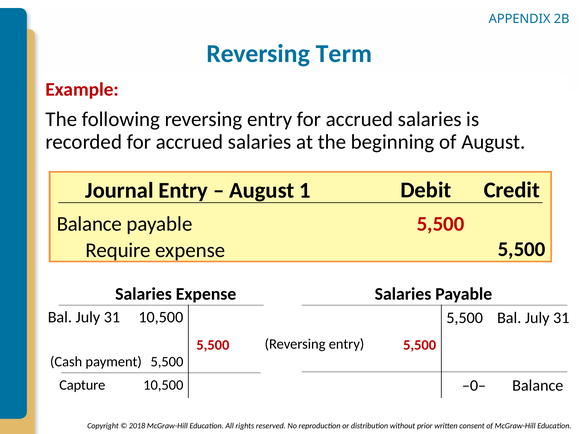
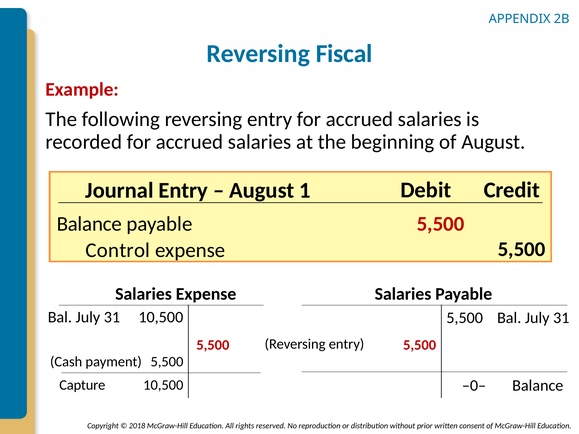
Term: Term -> Fiscal (344, 54)
Require: Require -> Control (118, 251)
